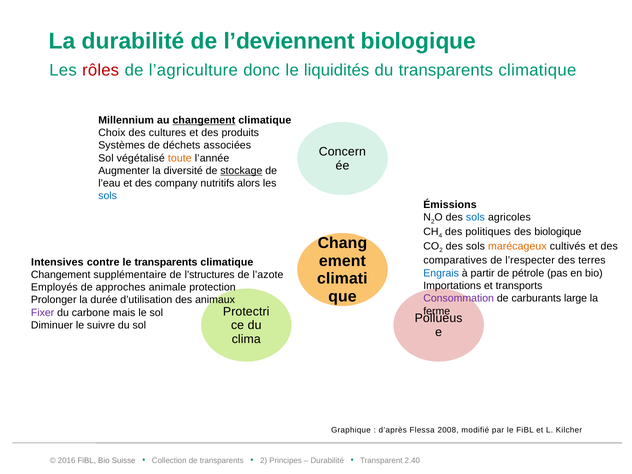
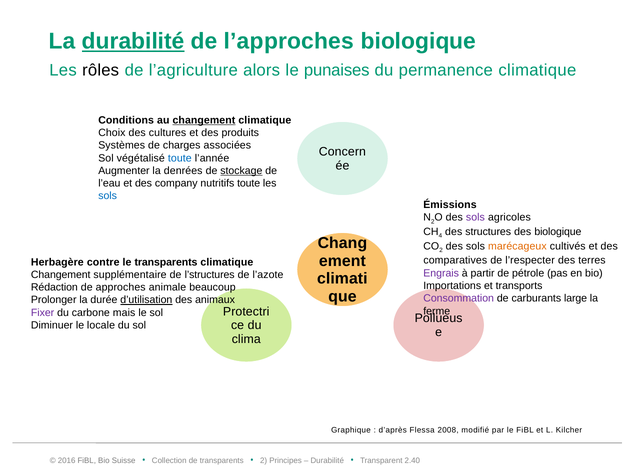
durabilité underline: none -> present (133, 41)
l’deviennent: l’deviennent -> l’approches (289, 41)
rôles colour: red -> black (101, 70)
donc: donc -> alors (262, 70)
liquidités: liquidités -> punaises (337, 70)
du transparents: transparents -> permanence (446, 70)
Millennium: Millennium -> Conditions (126, 120)
déchets: déchets -> charges (182, 145)
toute colour: orange -> blue (180, 158)
diversité: diversité -> denrées (183, 171)
nutritifs alors: alors -> toute (249, 183)
sols colour: blue -> purple (475, 217)
politiques: politiques -> structures (488, 232)
Intensives: Intensives -> Herbagère (57, 262)
Engrais colour: blue -> purple (441, 273)
Employés: Employés -> Rédaction (54, 287)
protection: protection -> beaucoup (212, 287)
d’utilisation underline: none -> present (146, 300)
suivre: suivre -> locale (101, 325)
